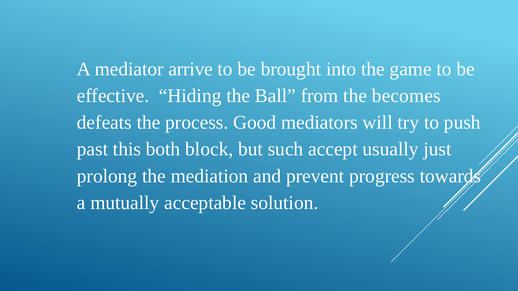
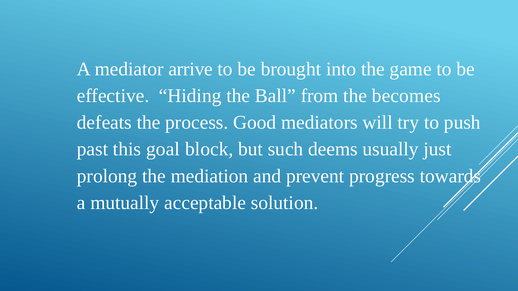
both: both -> goal (163, 149)
accept: accept -> deems (333, 149)
